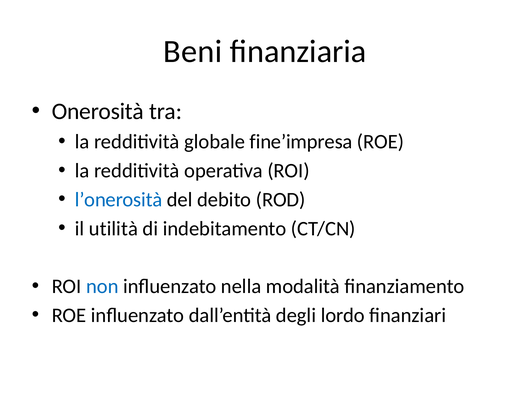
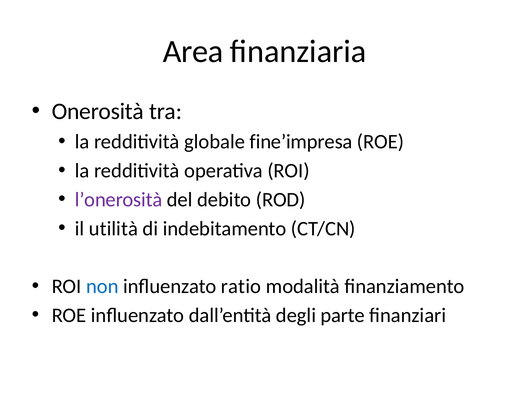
Beni: Beni -> Area (193, 51)
l’onerosità colour: blue -> purple (119, 199)
nella: nella -> ratio (241, 286)
lordo: lordo -> parte (343, 315)
